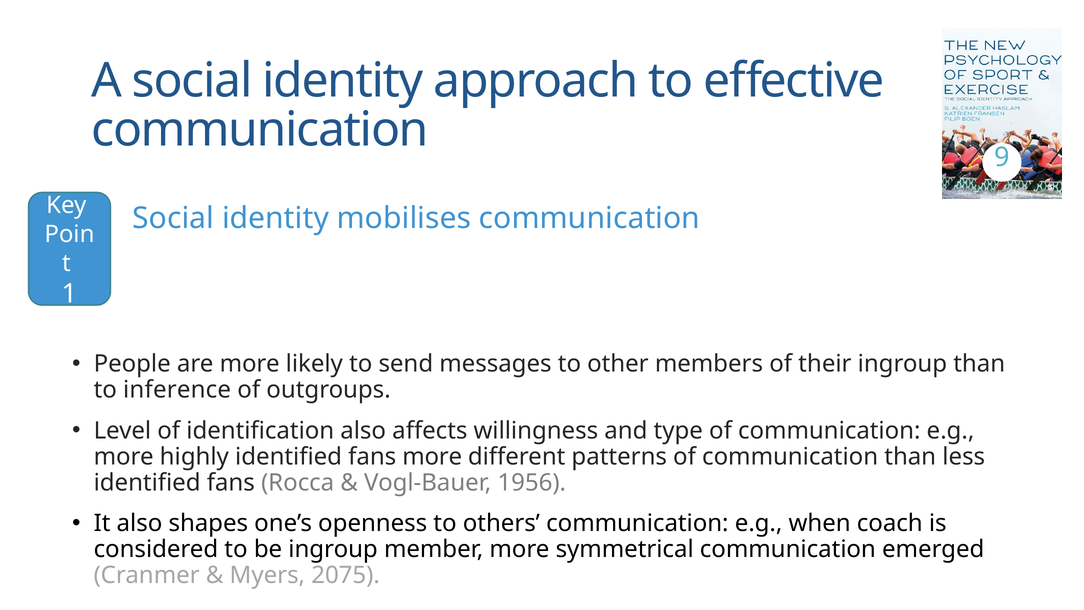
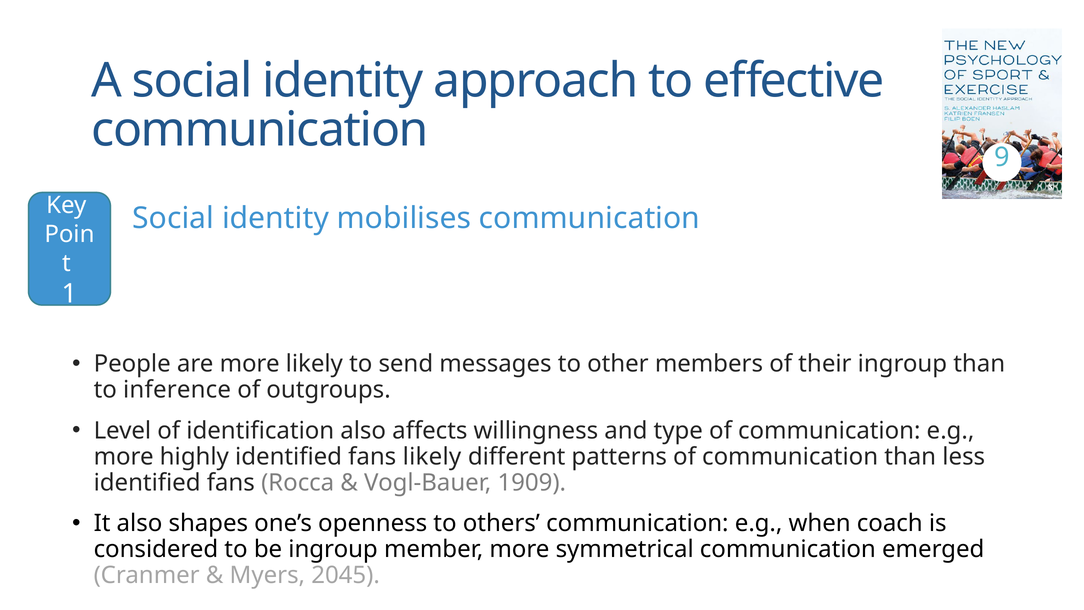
fans more: more -> likely (432, 456)
1956: 1956 -> 1909 (532, 482)
2075: 2075 -> 2045 (346, 575)
